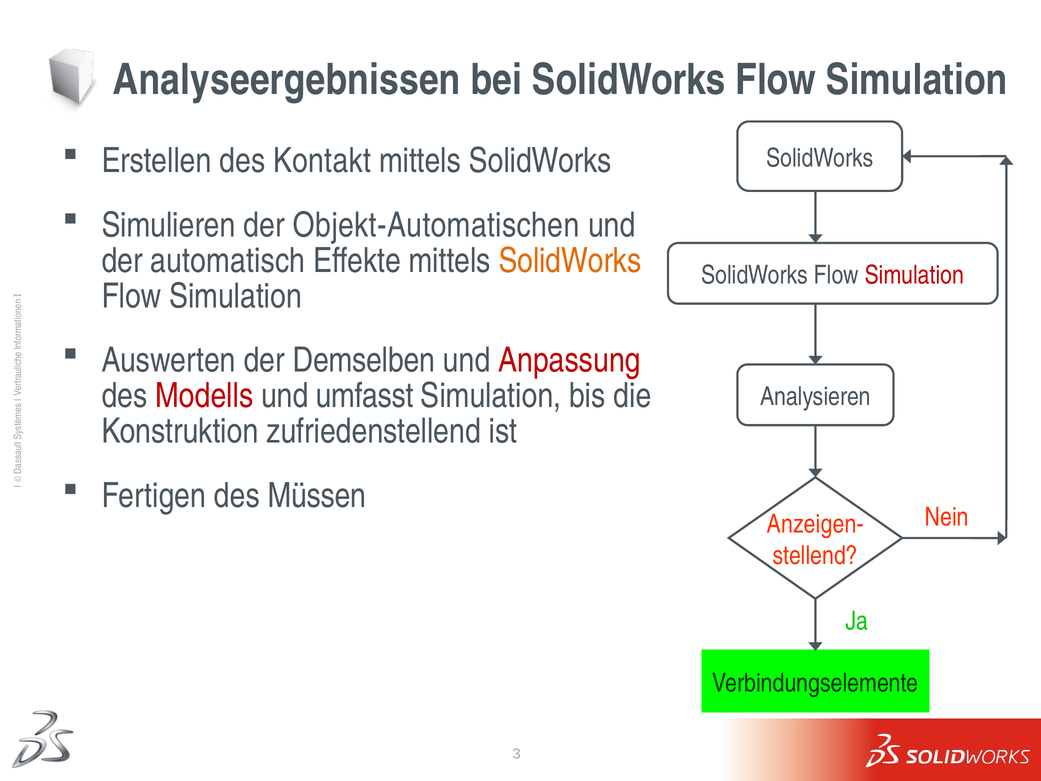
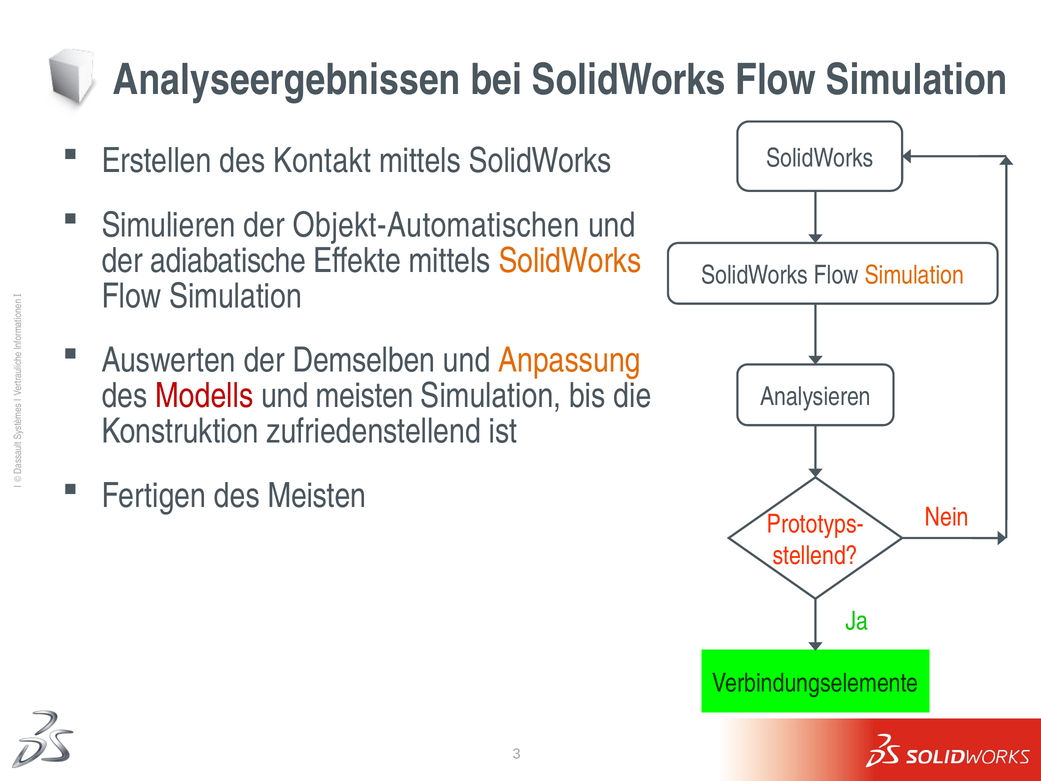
automatisch: automatisch -> adiabatische (228, 261)
Simulation colour: red -> orange (914, 275)
Anpassung colour: red -> orange (570, 360)
und umfasst: umfasst -> meisten (365, 396)
des Müssen: Müssen -> Meisten (317, 496)
Anzeigen-: Anzeigen- -> Prototyps- (815, 524)
